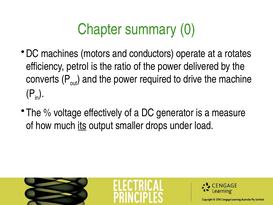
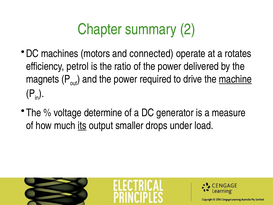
0: 0 -> 2 (188, 29)
conductors: conductors -> connected (151, 54)
converts: converts -> magnets (43, 79)
machine underline: none -> present (235, 79)
effectively: effectively -> determine (103, 113)
